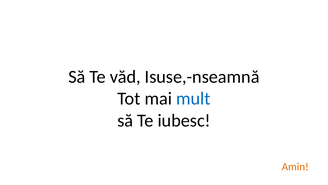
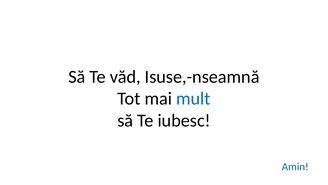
Amin colour: orange -> blue (295, 166)
